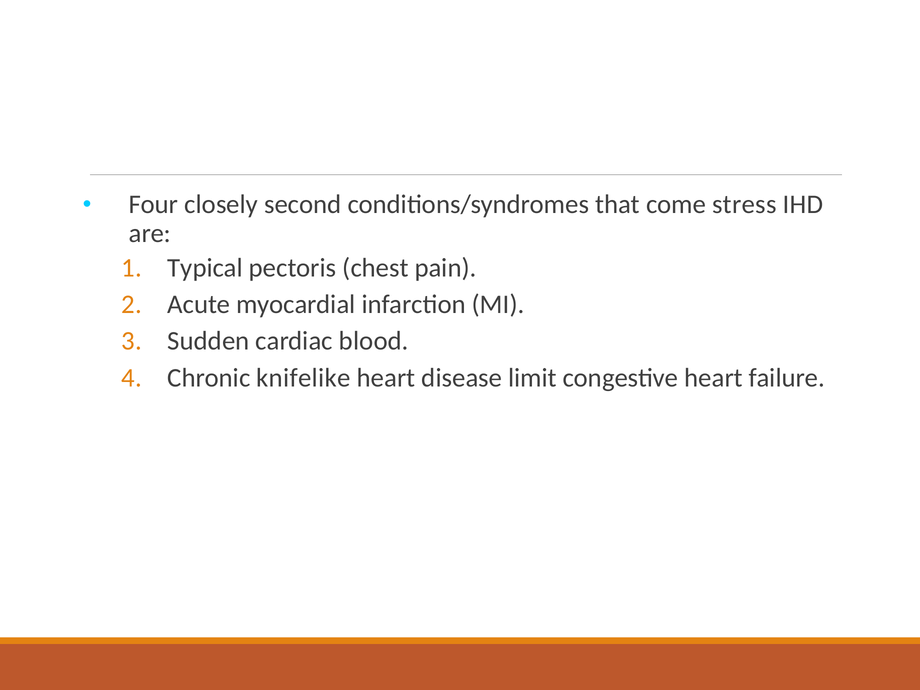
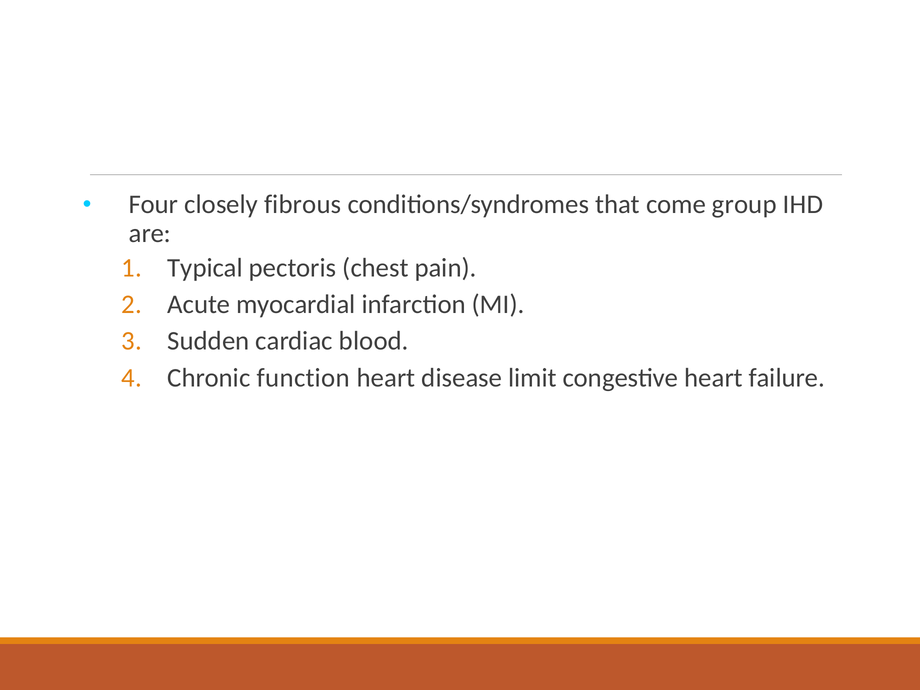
second: second -> fibrous (303, 205)
stress: stress -> group (744, 205)
knifelike: knifelike -> function (303, 378)
